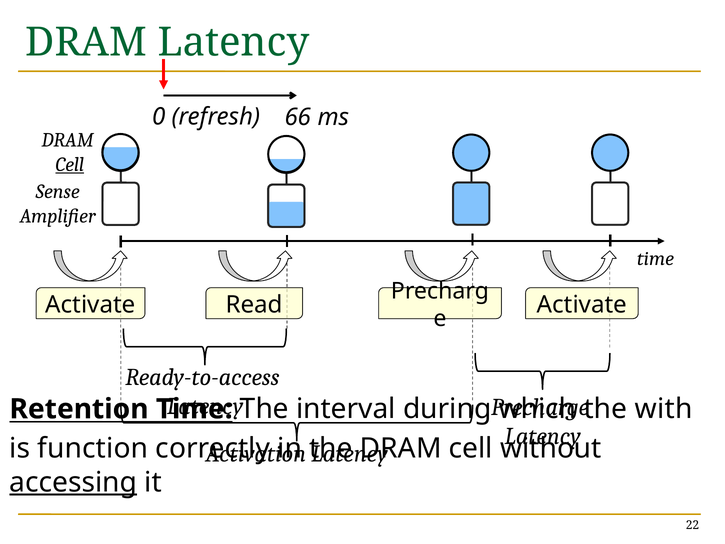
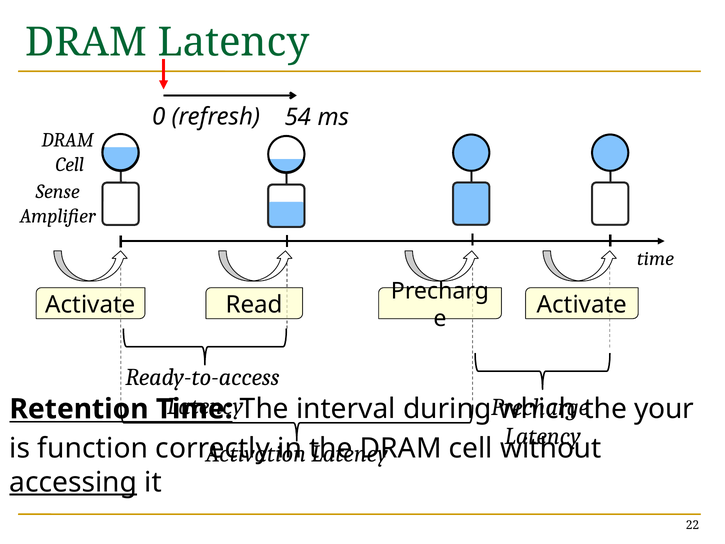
66: 66 -> 54 (298, 117)
Cell underline: present -> none (70, 164)
with: with -> your (664, 409)
